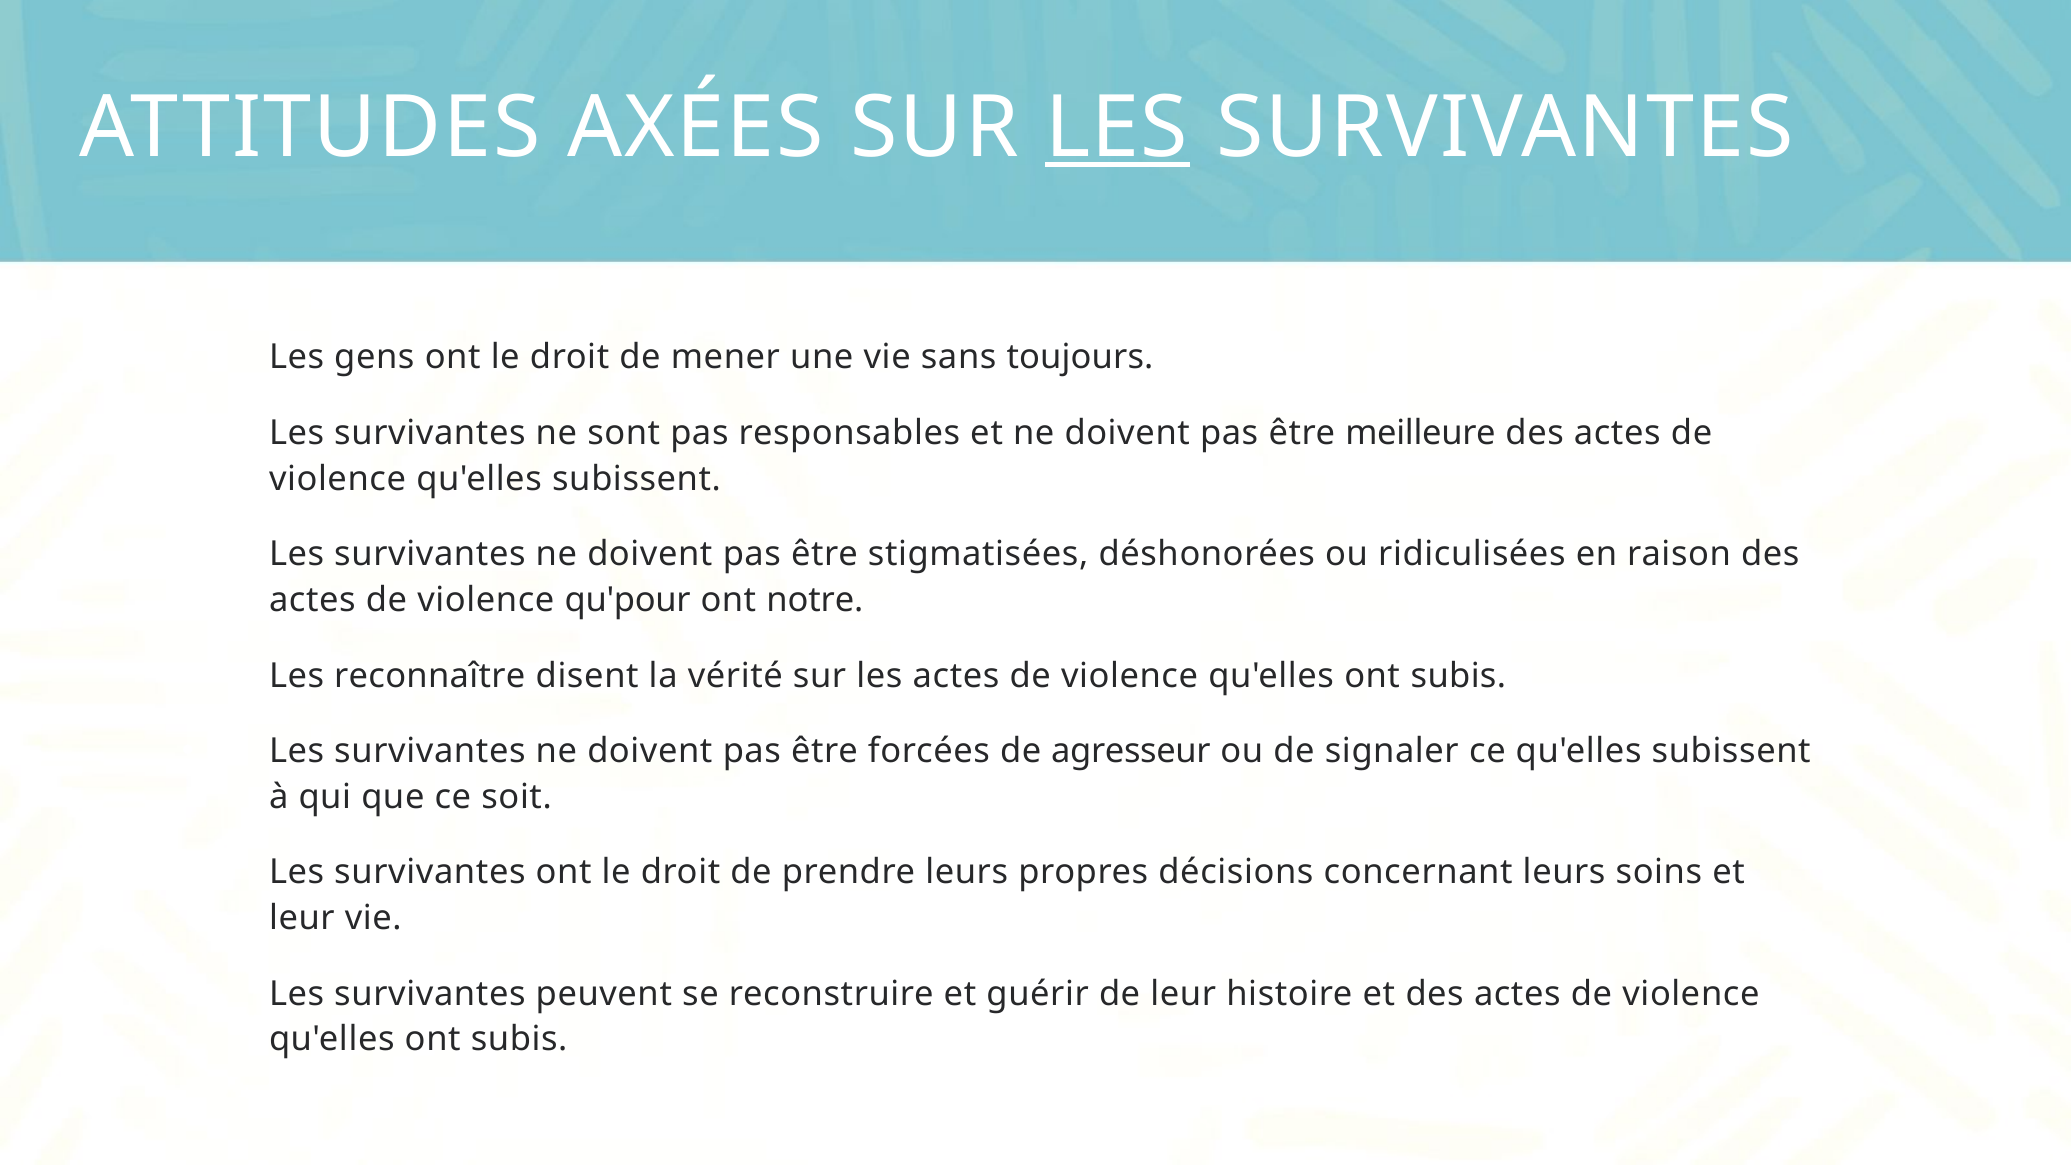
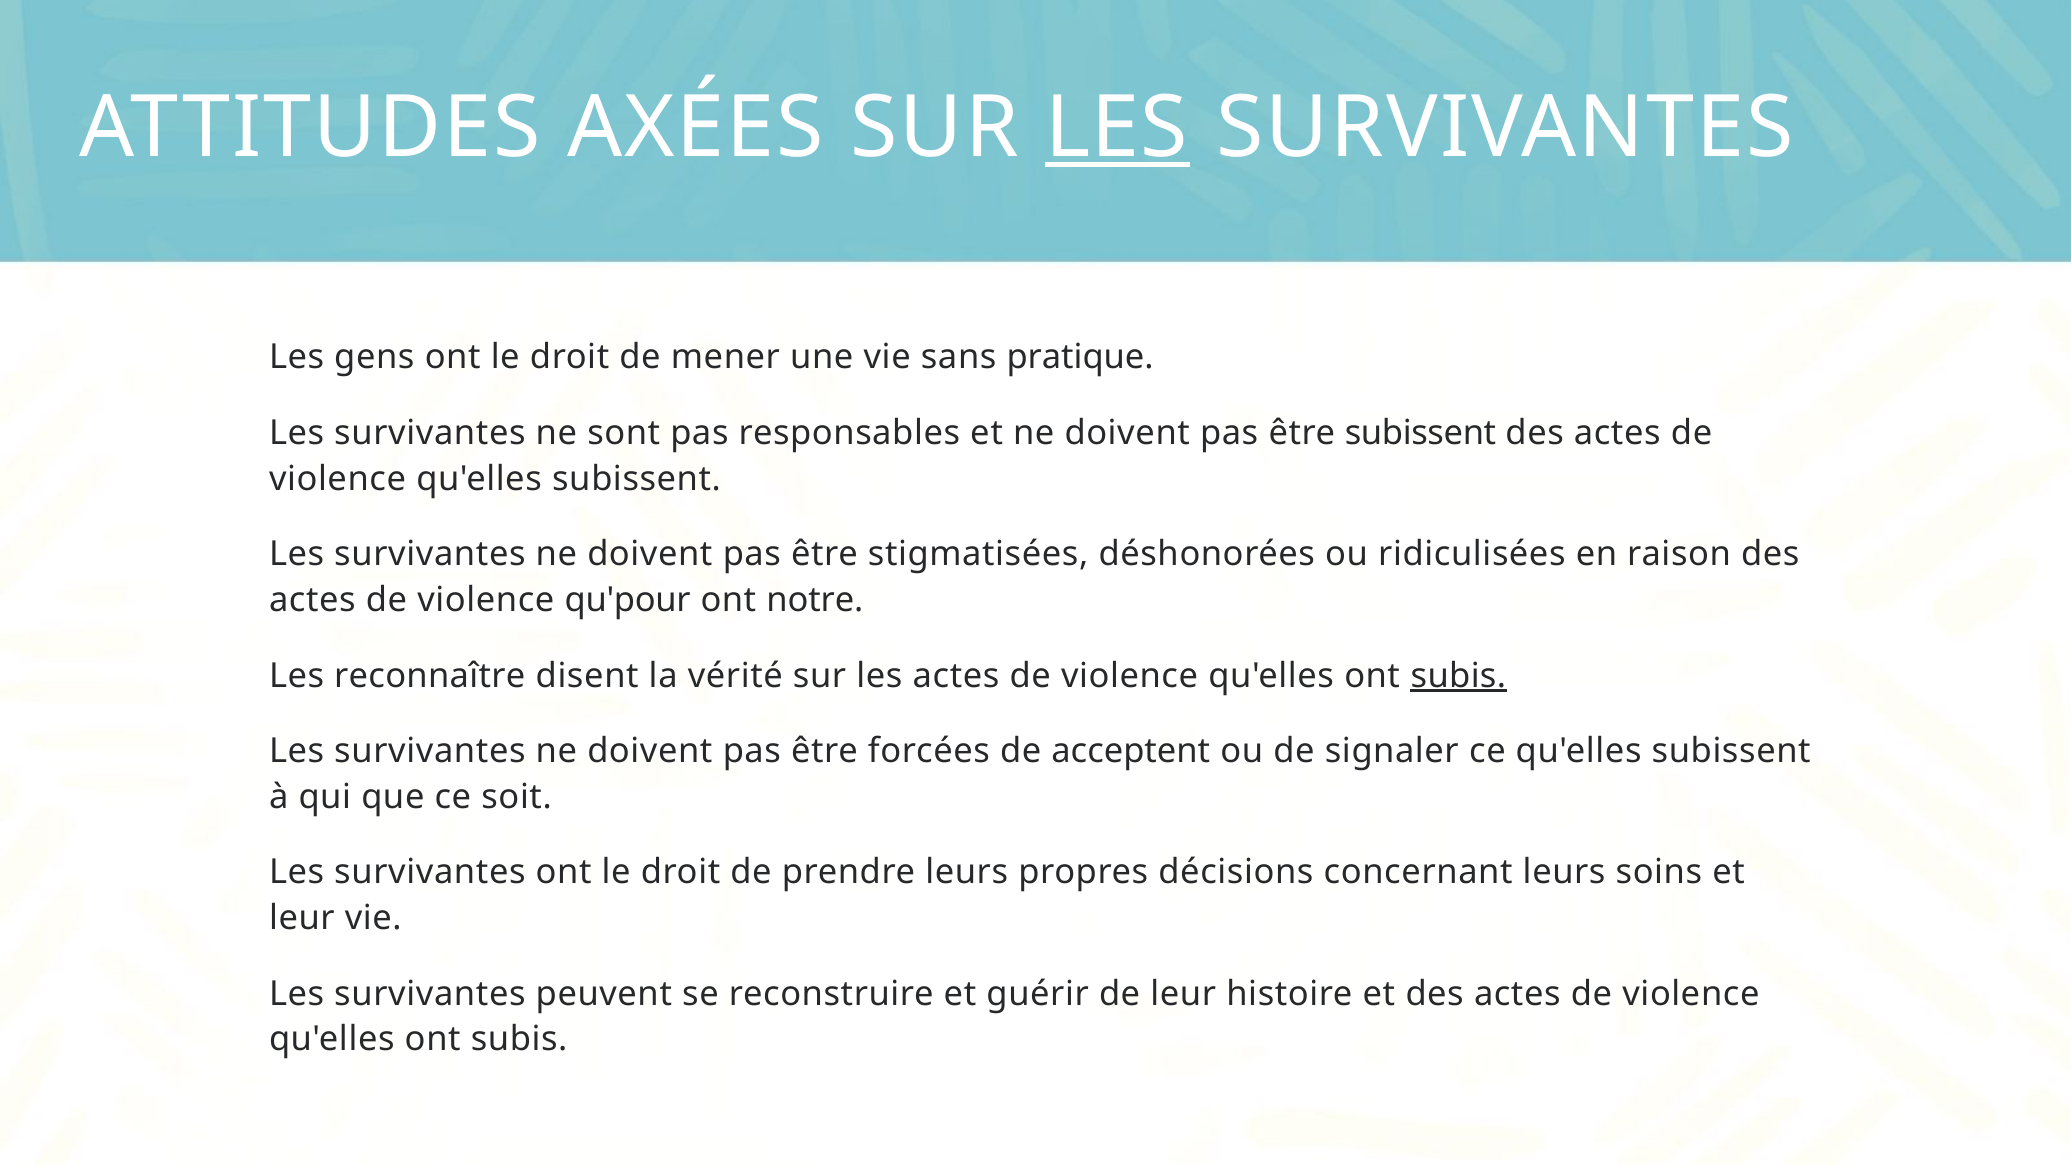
toujours: toujours -> pratique (1080, 358)
être meilleure: meilleure -> subissent (1420, 433)
subis underline: none -> present (1458, 676)
agresseur: agresseur -> acceptent (1131, 751)
